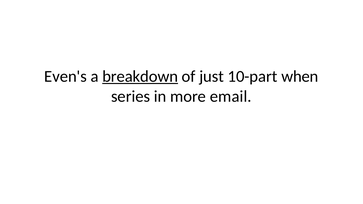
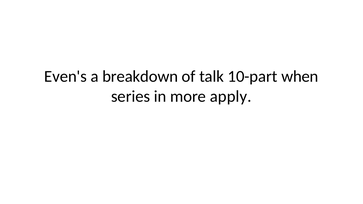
breakdown underline: present -> none (140, 77)
just: just -> talk (212, 77)
email: email -> apply (231, 97)
